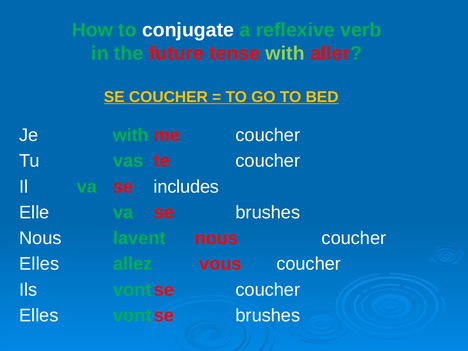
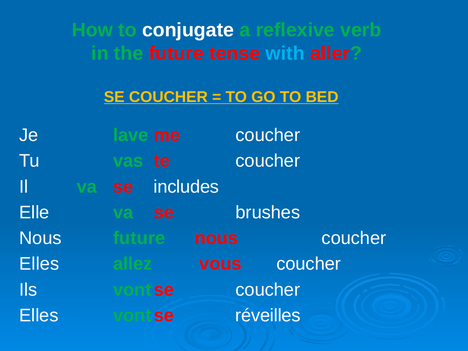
with colour: light green -> light blue (285, 53)
Je with: with -> lave (131, 135)
Nous lavent: lavent -> future (139, 238)
brushes: brushes -> réveilles (268, 315)
